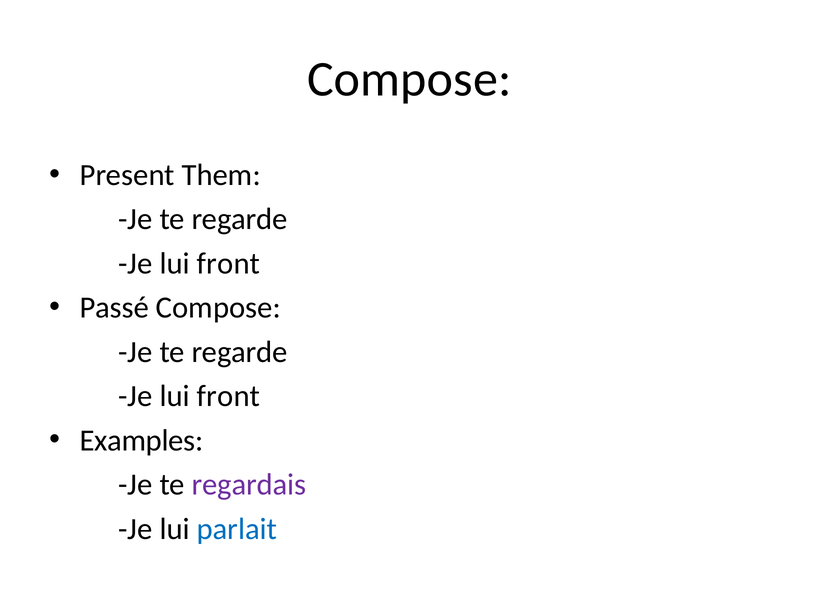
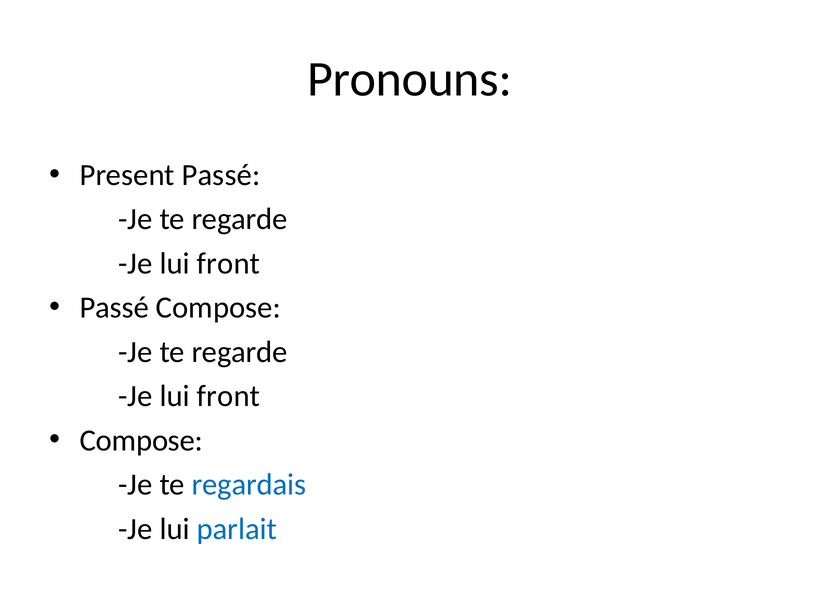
Compose: Compose -> Pronouns (410, 79)
Present Them: Them -> Passé (221, 175)
Examples: Examples -> Compose (141, 440)
regardais colour: purple -> blue (249, 484)
